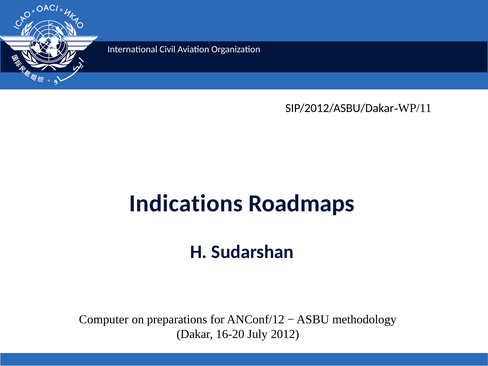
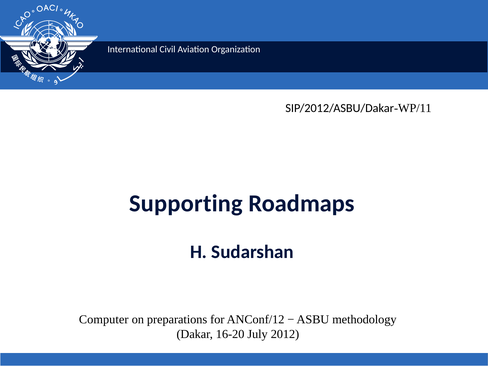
Indications: Indications -> Supporting (186, 203)
